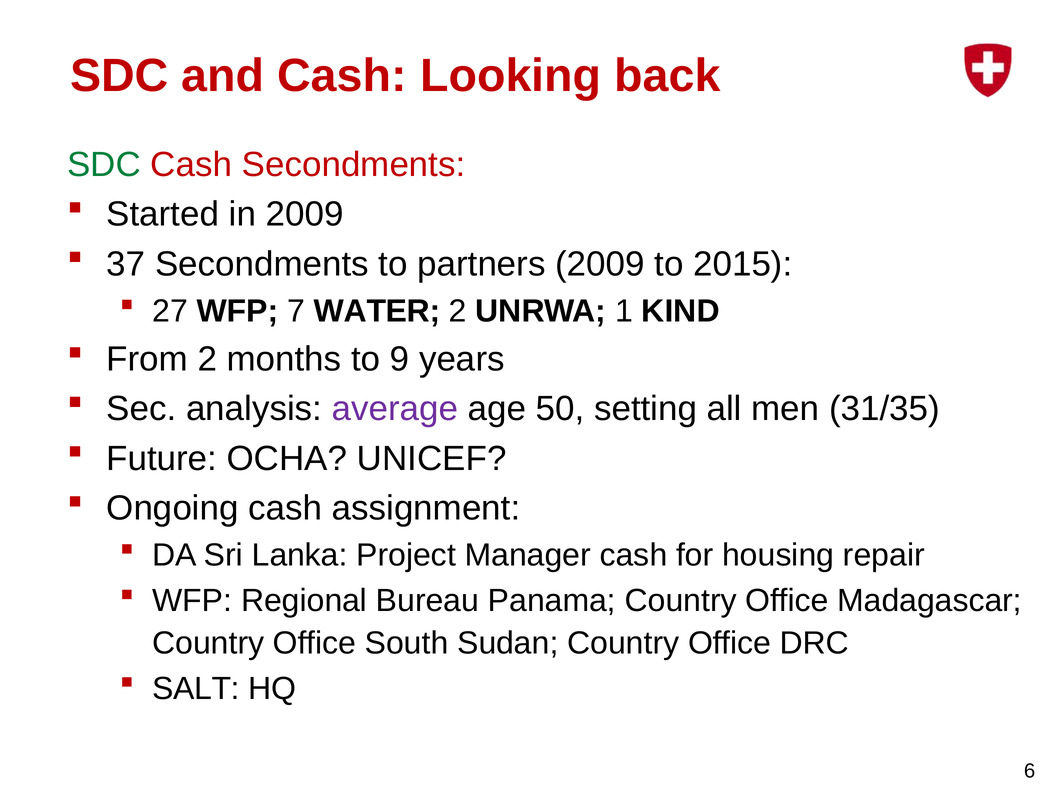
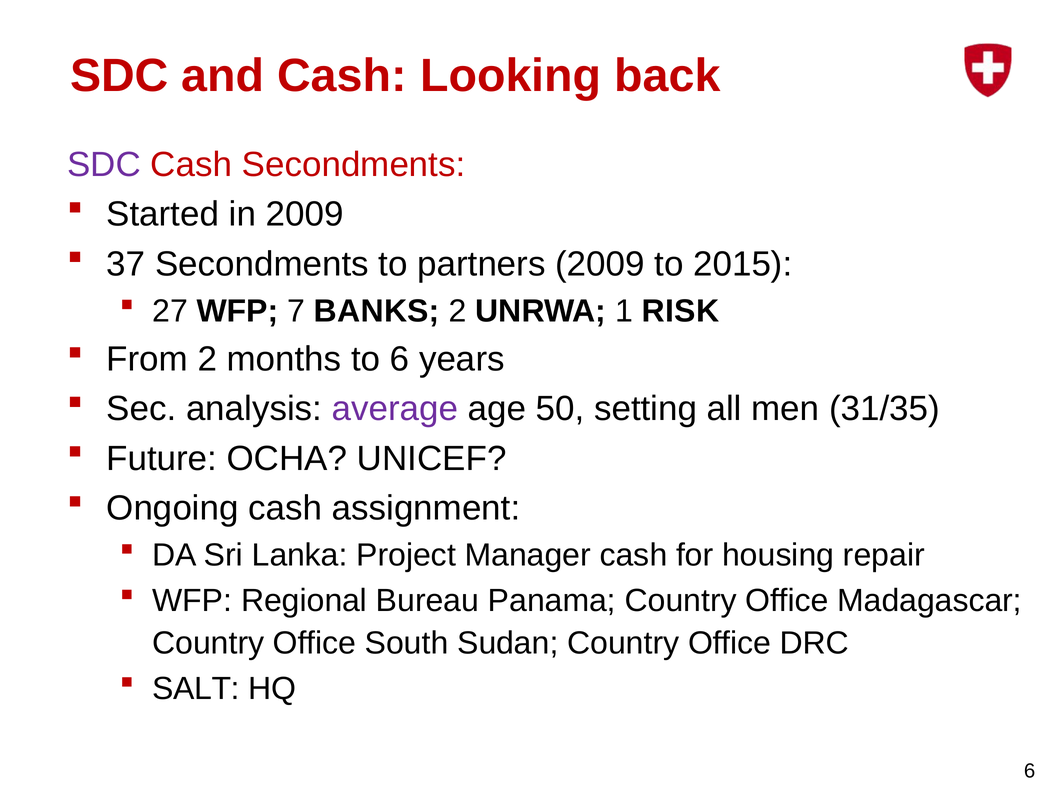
SDC colour: green -> purple (104, 165)
WATER: WATER -> BANKS (377, 311)
KIND: KIND -> RISK (680, 311)
to 9: 9 -> 6 (400, 359)
